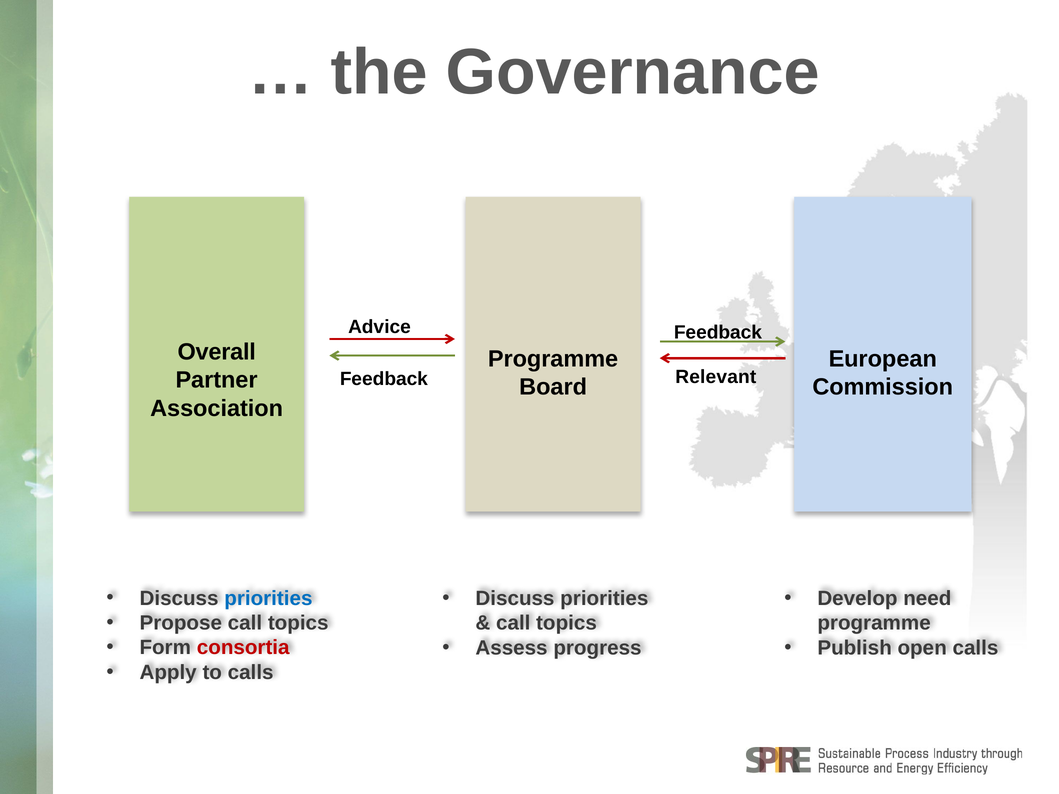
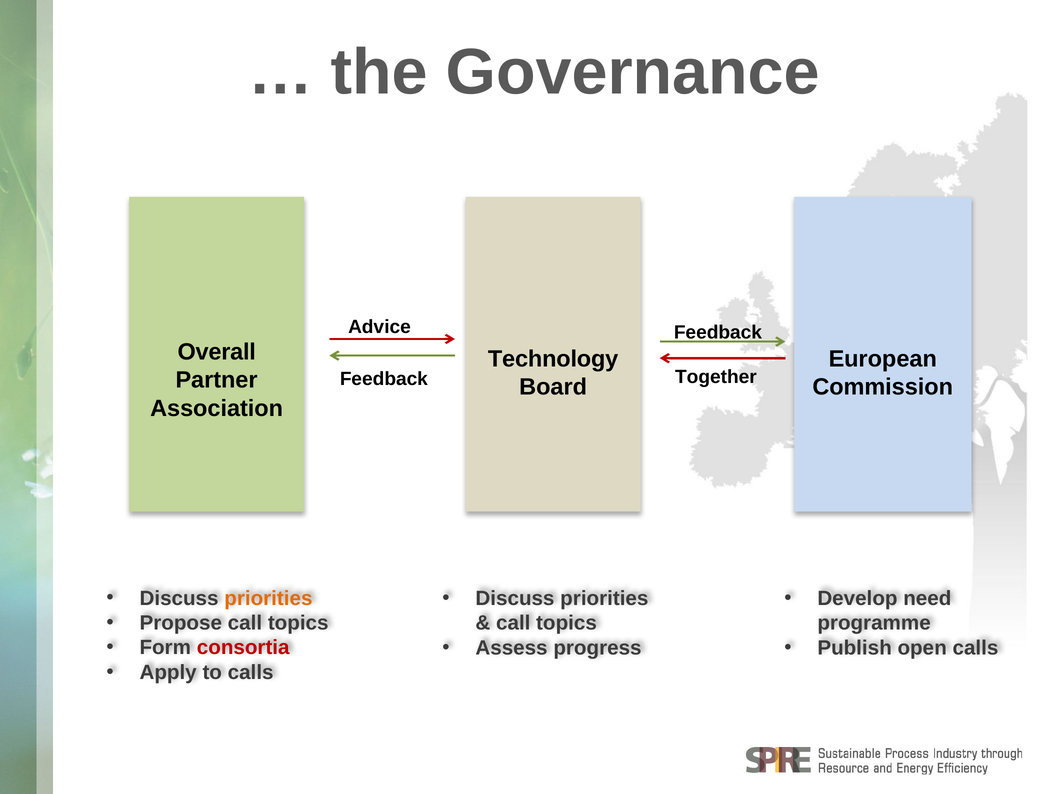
Programme: Programme -> Technology (553, 359)
Relevant: Relevant -> Together (716, 377)
priorities colour: blue -> orange (268, 598)
